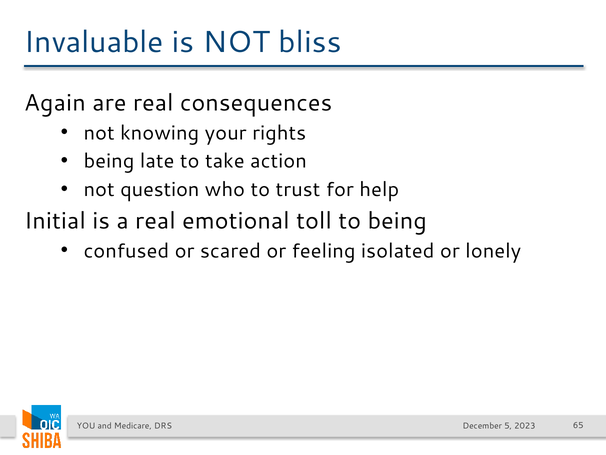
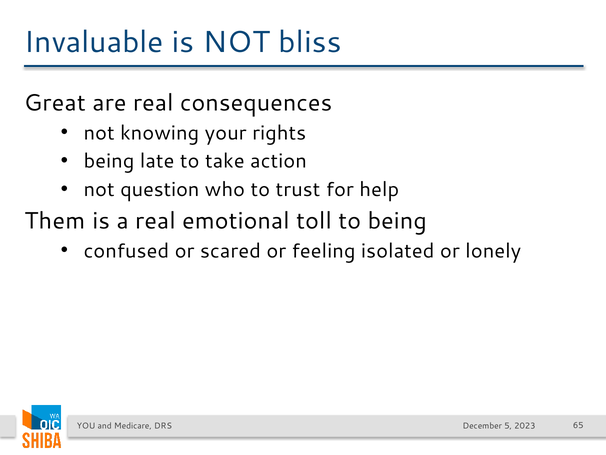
Again: Again -> Great (55, 103)
Initial: Initial -> Them (55, 221)
